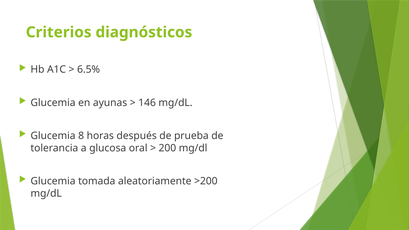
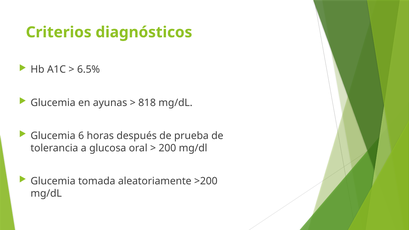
146: 146 -> 818 (147, 103)
8: 8 -> 6 (81, 136)
